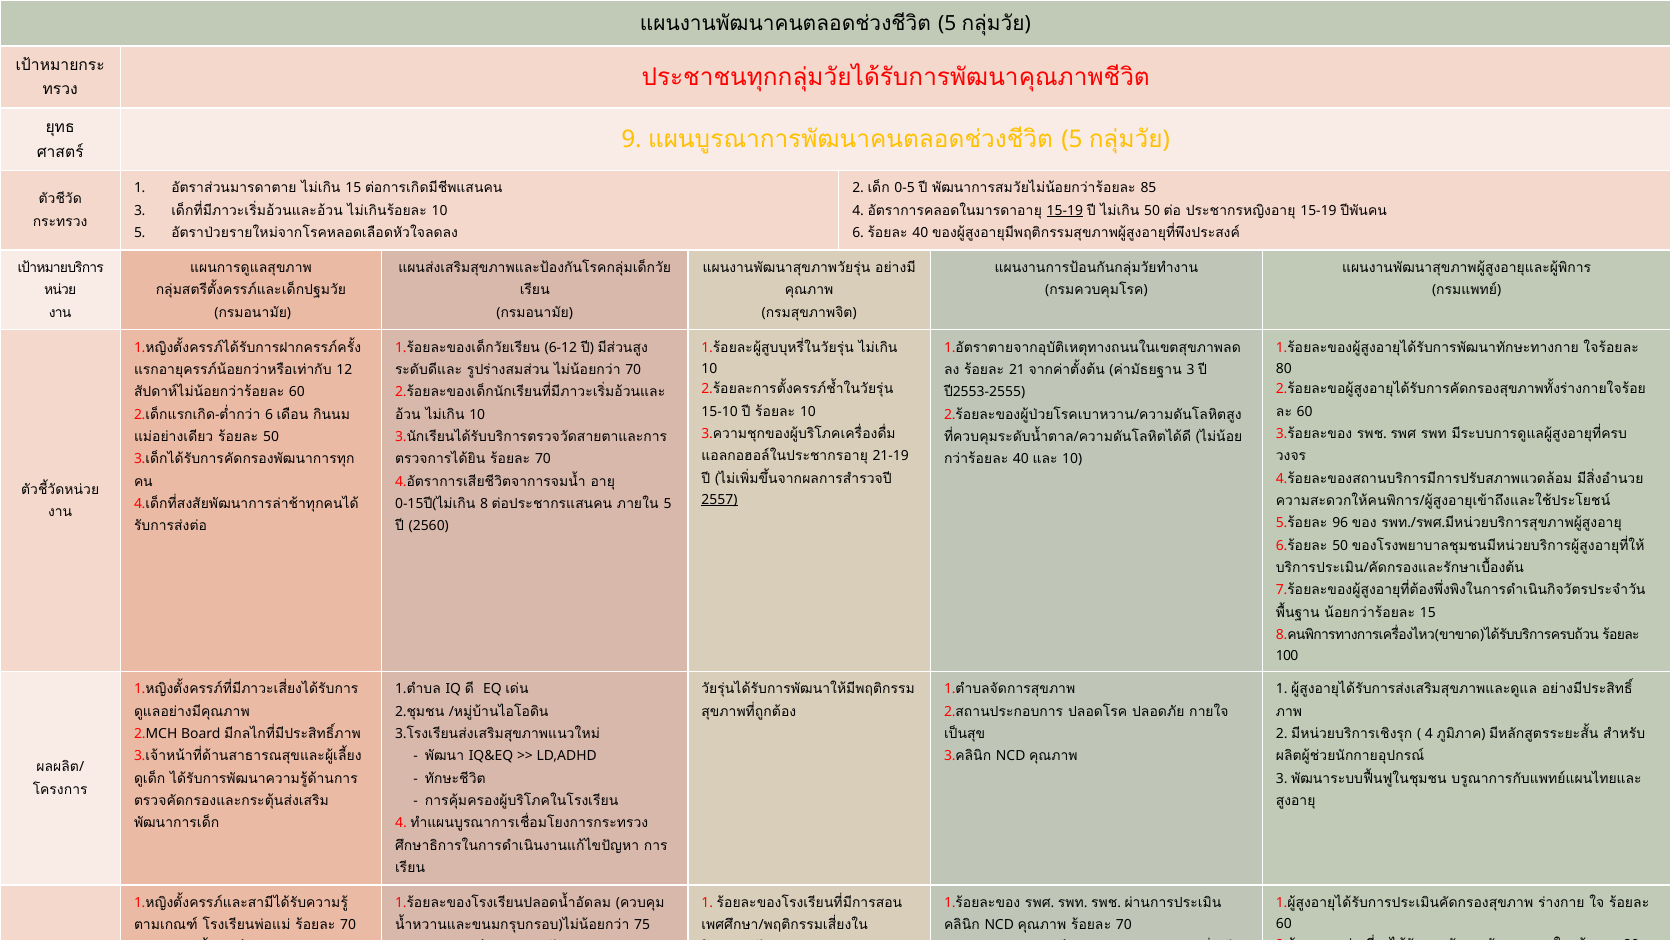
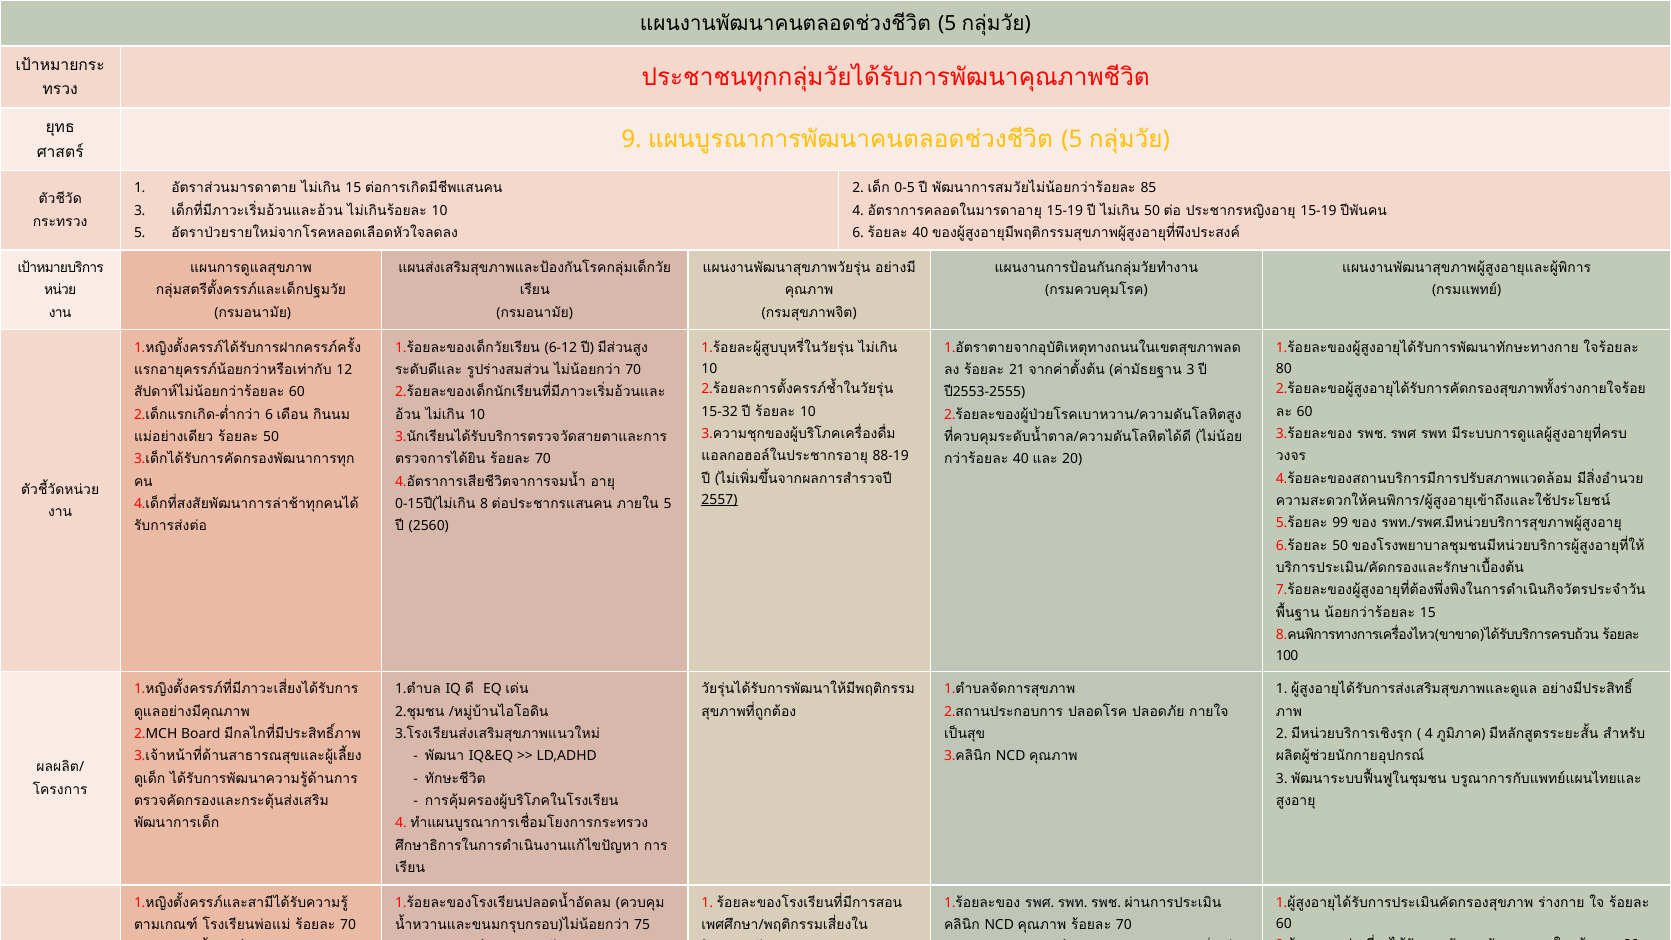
15-19 underline: present -> none (1065, 211)
15-10: 15-10 -> 15-32 (720, 411)
21-19: 21-19 -> 88-19 (891, 456)
10: 10 -> 20 (1072, 459)
96: 96 -> 99 (1340, 523)
